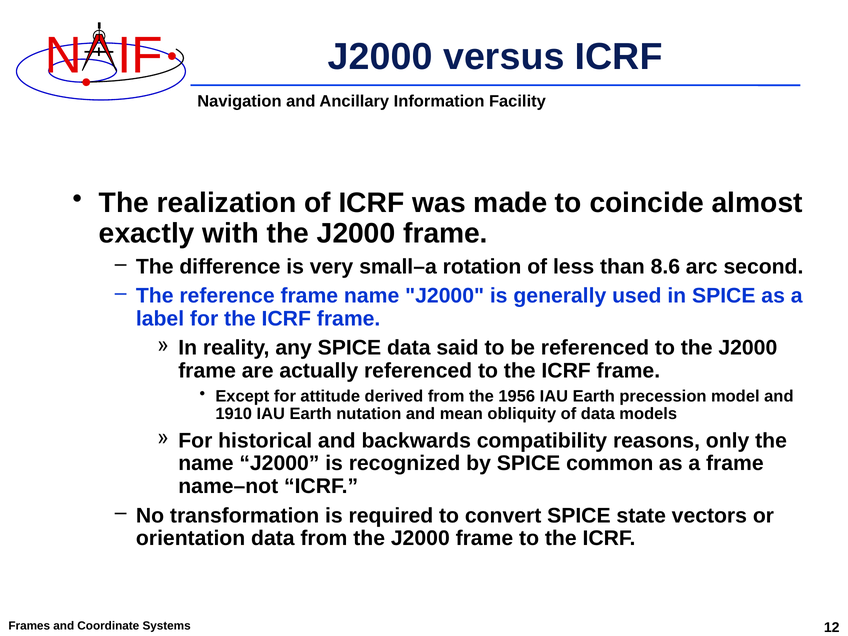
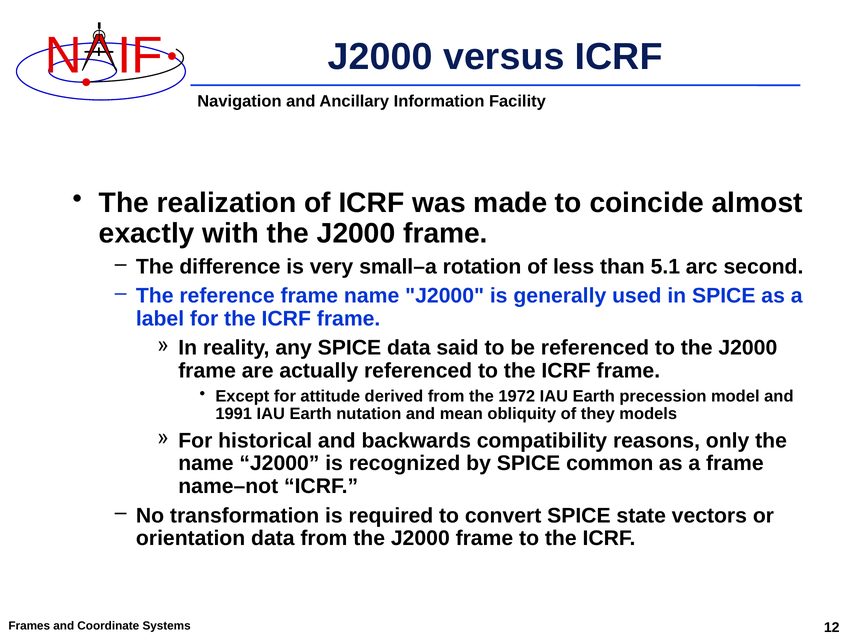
8.6: 8.6 -> 5.1 (665, 267)
1956: 1956 -> 1972 (517, 396)
1910: 1910 -> 1991 (234, 414)
of data: data -> they (598, 414)
